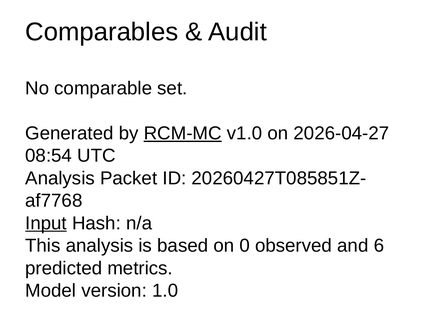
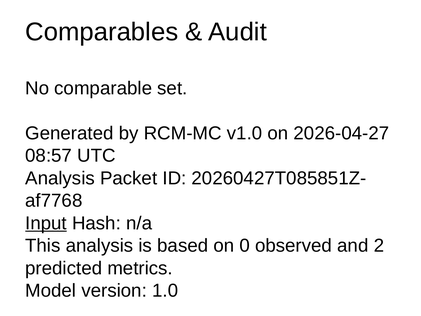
RCM-MC underline: present -> none (183, 133)
08:54: 08:54 -> 08:57 (49, 156)
6: 6 -> 2 (379, 245)
